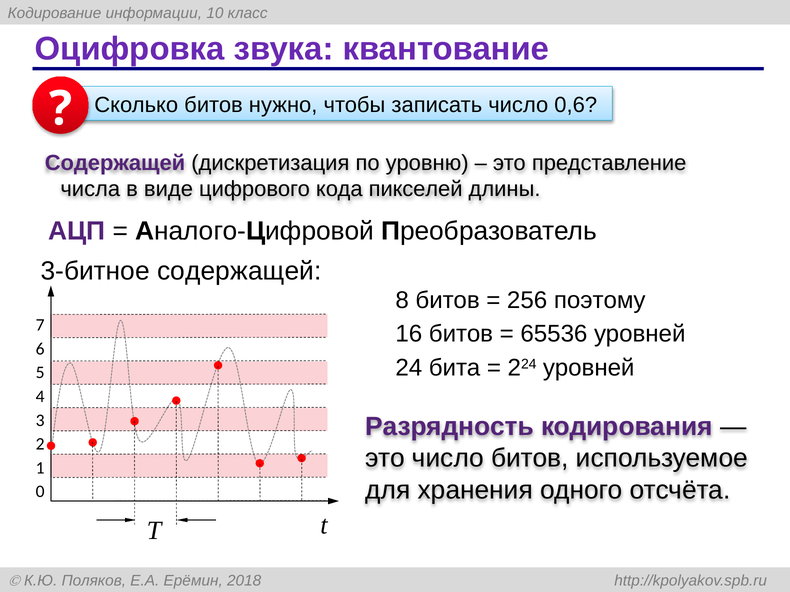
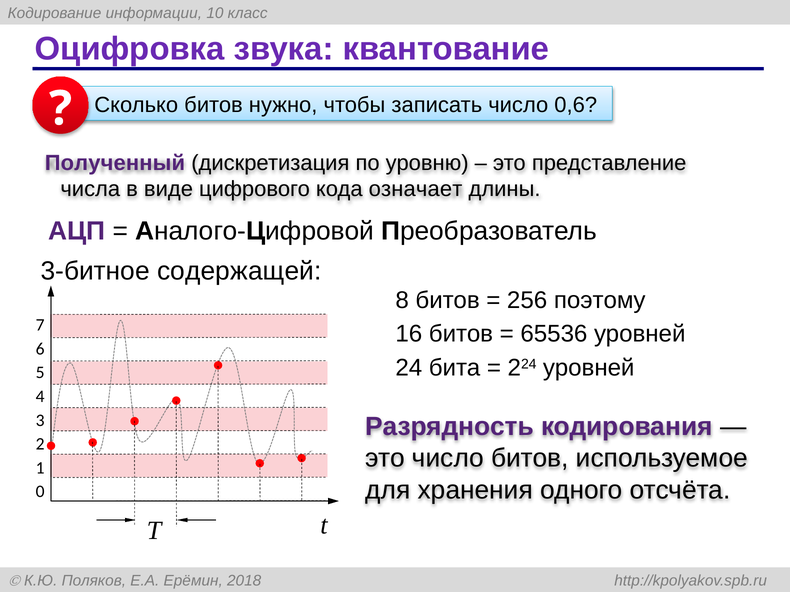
Содержащей: Содержащей -> Полученный (115, 163)
пикселей: пикселей -> означает (415, 189)
